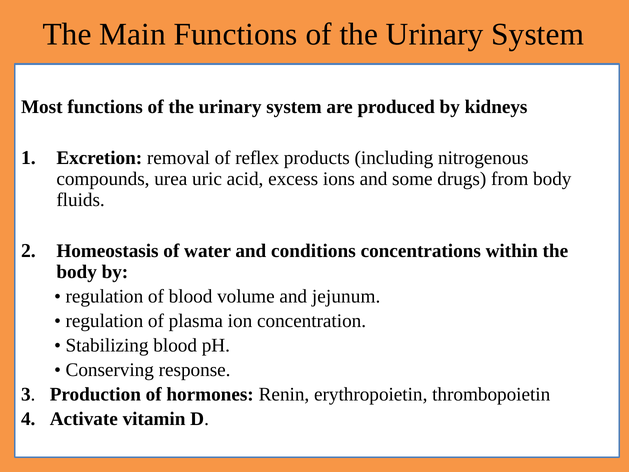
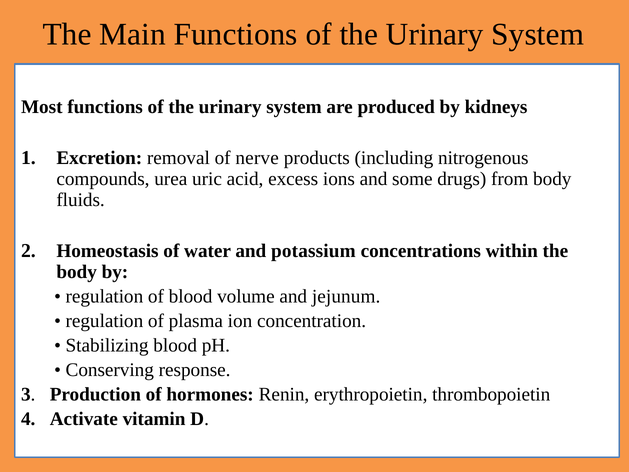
reflex: reflex -> nerve (257, 158)
conditions: conditions -> potassium (313, 251)
